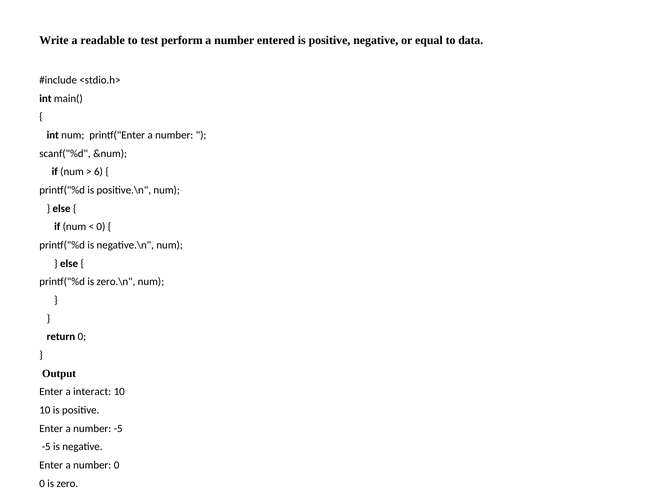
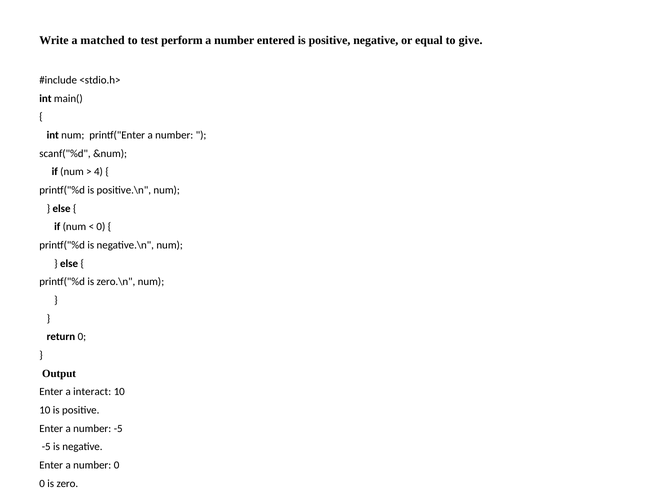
readable: readable -> matched (103, 40)
data: data -> give (471, 40)
6: 6 -> 4 (98, 172)
